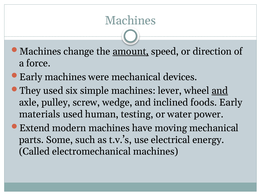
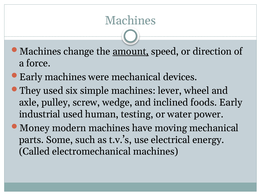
and underline: present -> none (220, 91)
materials: materials -> industrial (40, 114)
Extend: Extend -> Money (35, 128)
